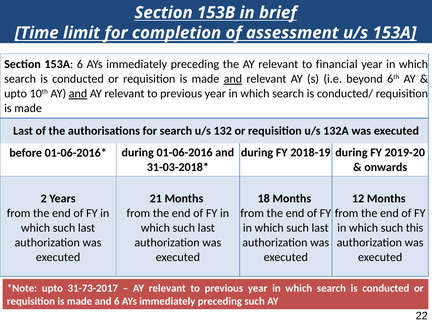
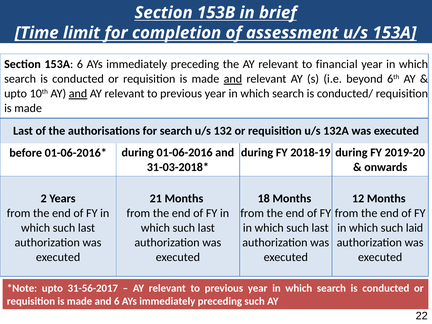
this: this -> laid (415, 228)
31-73-2017: 31-73-2017 -> 31-56-2017 (93, 288)
